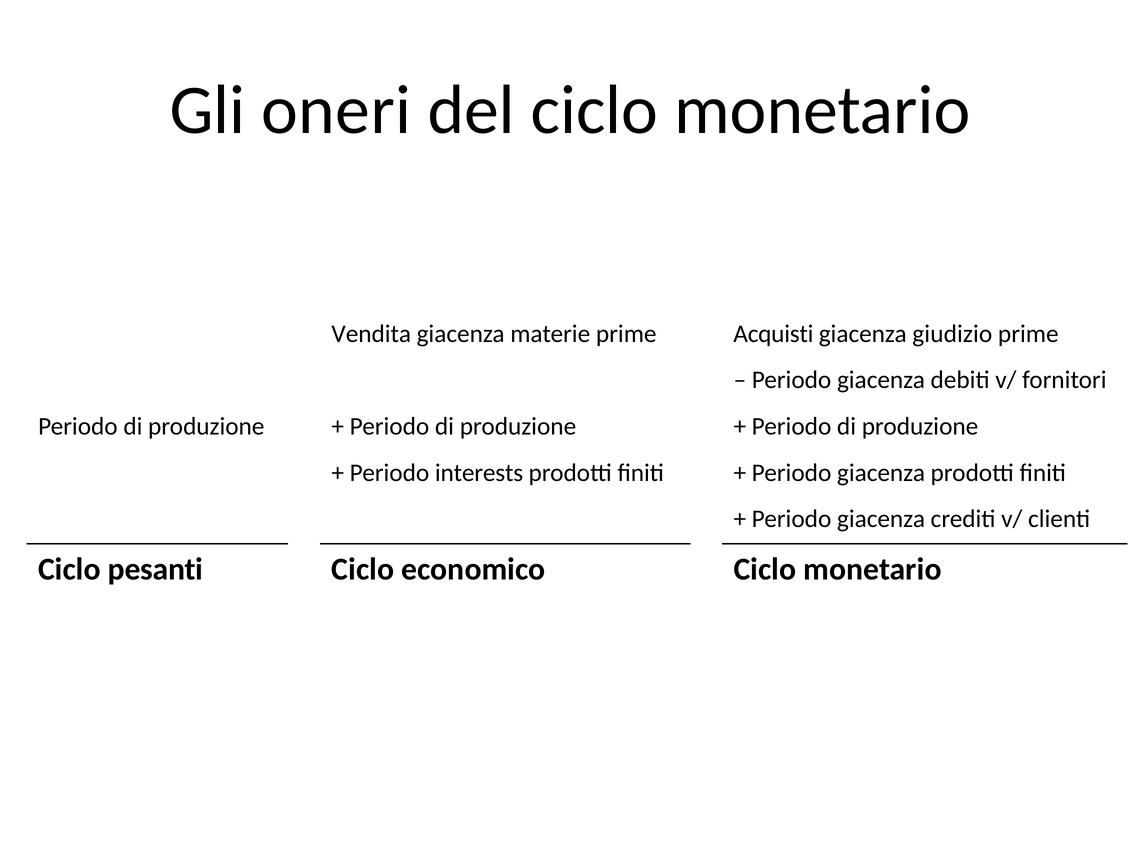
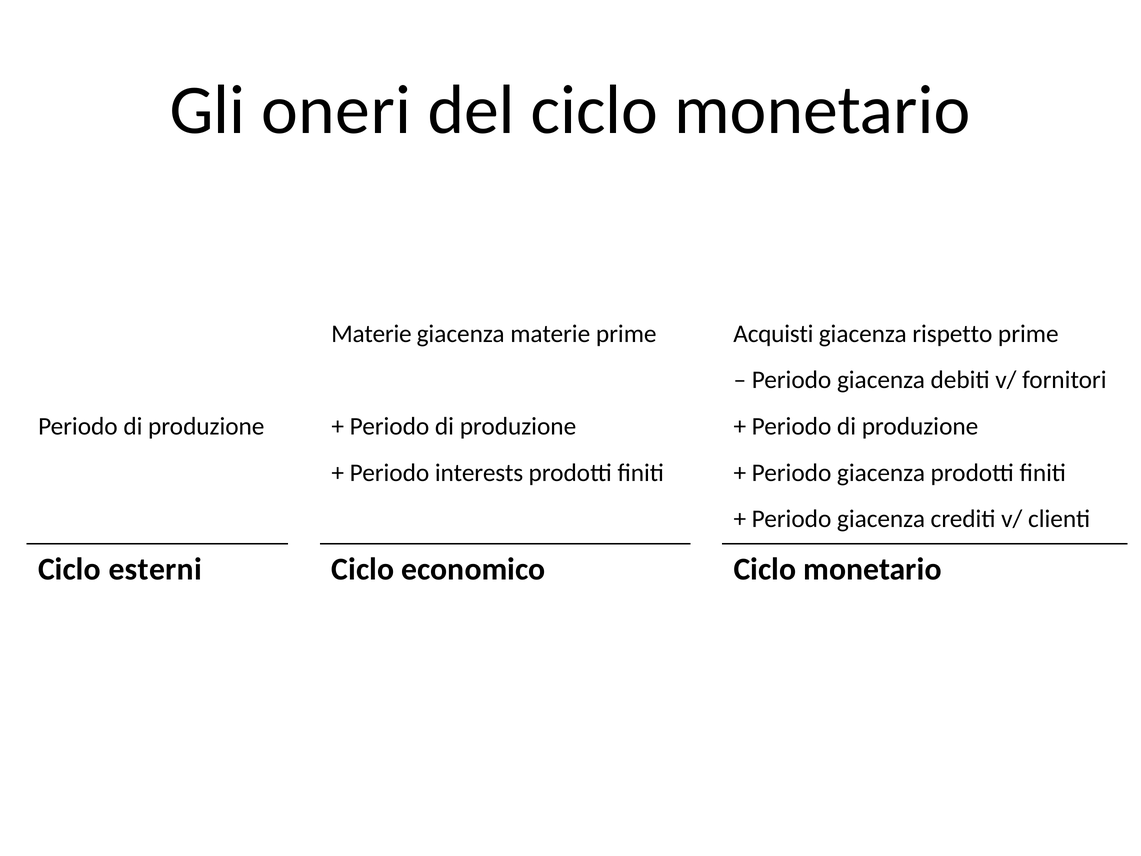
Vendita: Vendita -> Materie (371, 334)
giudizio: giudizio -> rispetto (952, 334)
pesanti: pesanti -> esterni (155, 569)
